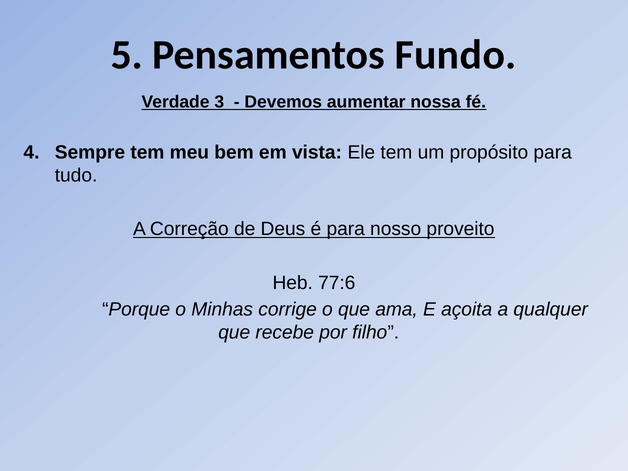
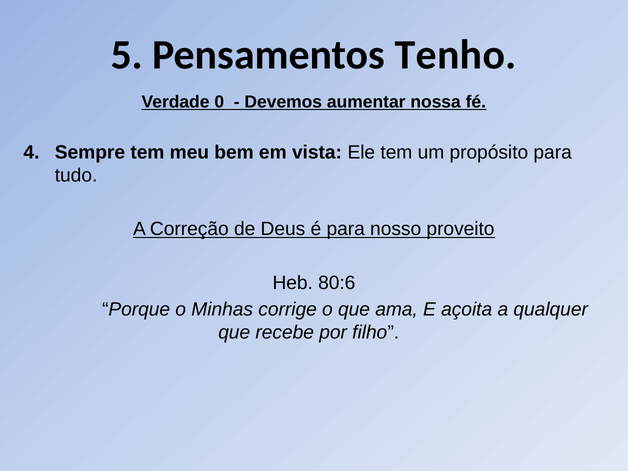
Fundo: Fundo -> Tenho (456, 55)
3: 3 -> 0 (219, 102)
77:6: 77:6 -> 80:6 (337, 283)
